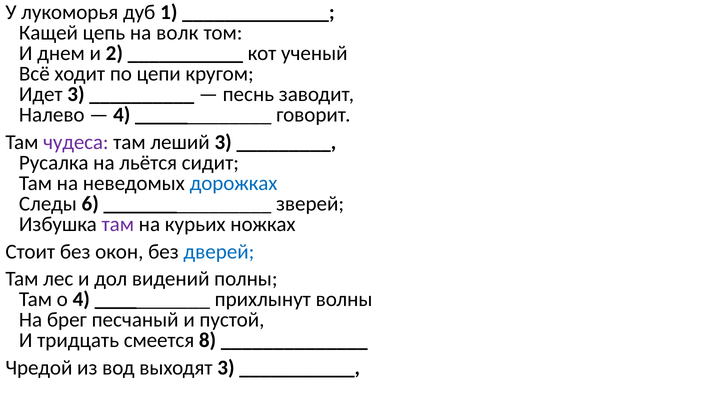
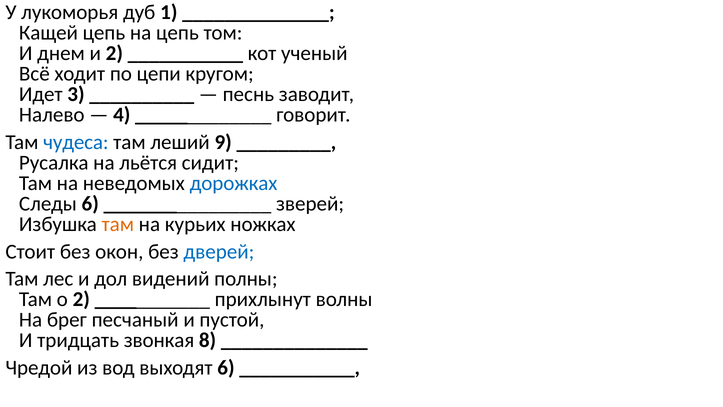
на волк: волк -> цепь (177, 33)
чудеса colour: purple -> blue (76, 142)
леший 3: 3 -> 9 (223, 142)
там colour: purple -> orange (118, 224)
о 4: 4 -> 2 (81, 299)
смеется: смеется -> звонкая (159, 340)
выходят 3: 3 -> 6 (226, 367)
